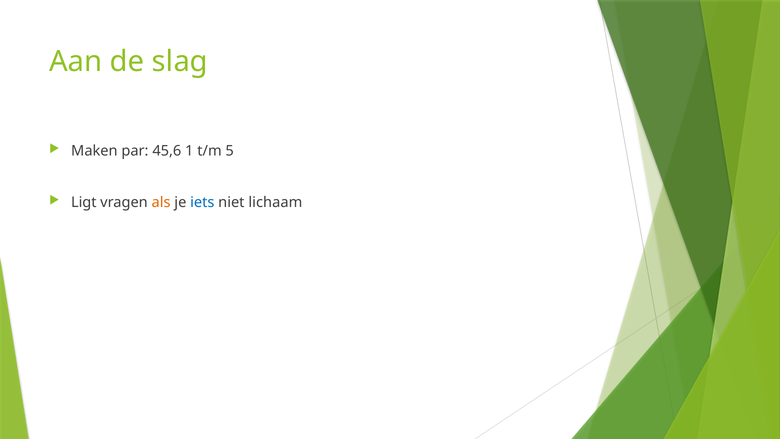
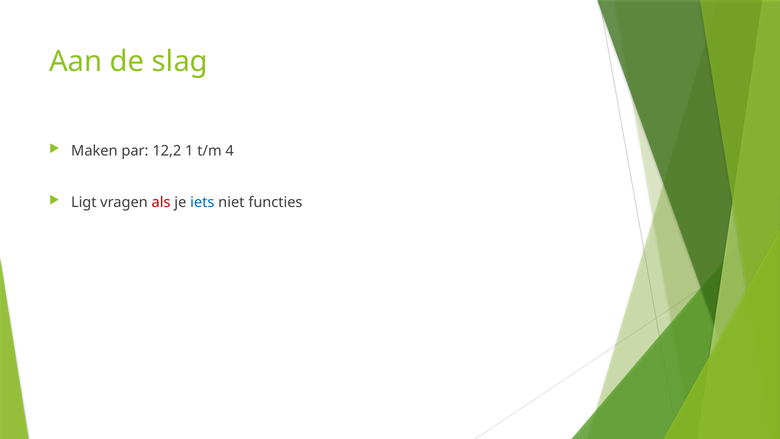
45,6: 45,6 -> 12,2 (167, 151)
5: 5 -> 4 (230, 151)
als colour: orange -> red (161, 202)
lichaam: lichaam -> functies (275, 202)
